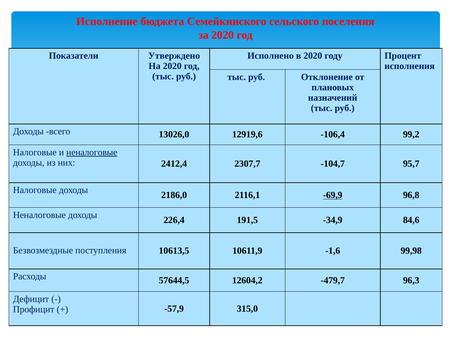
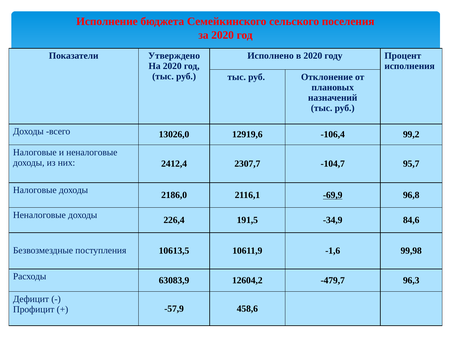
неналоговые underline: present -> none (92, 152)
57644,5: 57644,5 -> 63083,9 (174, 280)
315,0: 315,0 -> 458,6 (247, 309)
